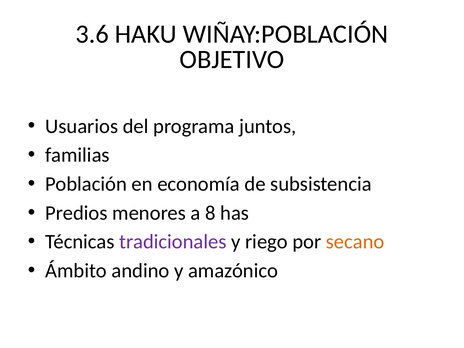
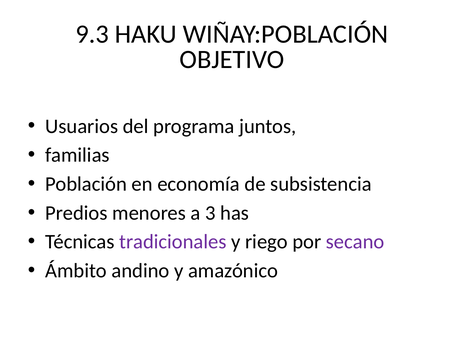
3.6: 3.6 -> 9.3 (92, 34)
8: 8 -> 3 (210, 213)
secano colour: orange -> purple (355, 242)
